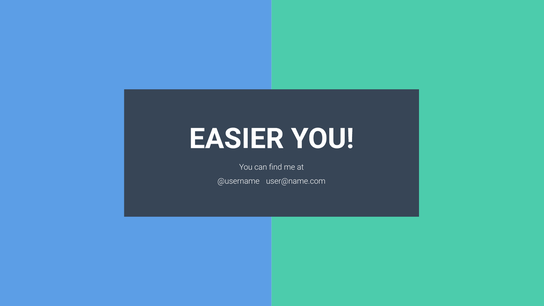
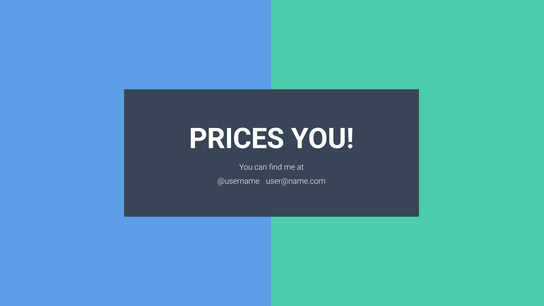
EASIER: EASIER -> PRICES (237, 139)
